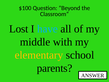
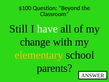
Lost: Lost -> Still (19, 29)
have colour: light blue -> white (47, 29)
middle: middle -> change (35, 42)
